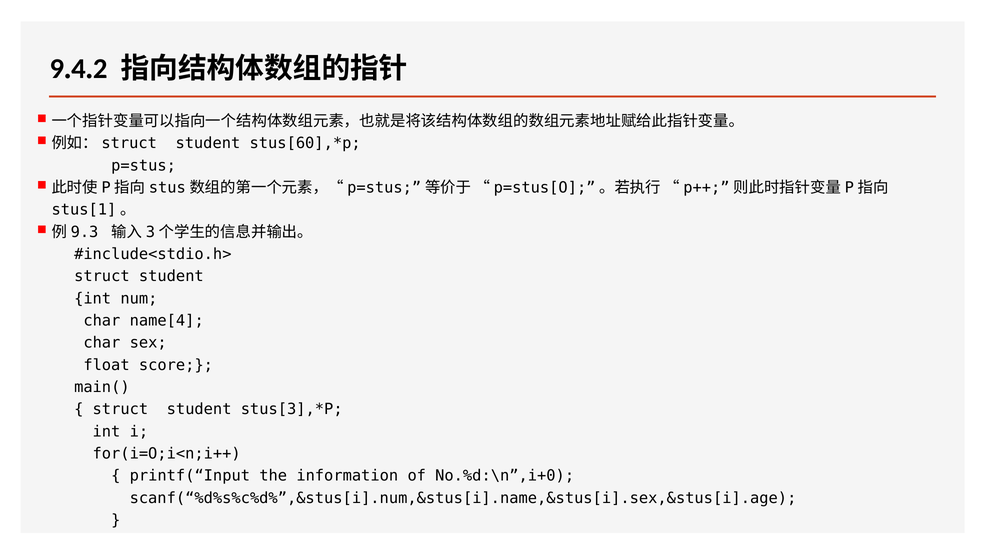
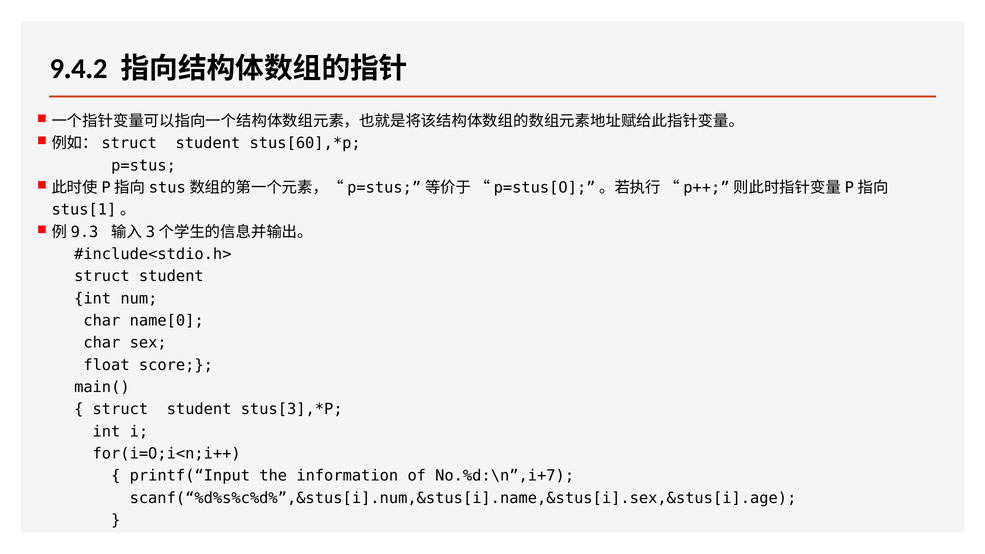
name[4: name[4 -> name[0 (167, 321)
No.%d:\n”,i+0: No.%d:\n”,i+0 -> No.%d:\n”,i+7 (505, 476)
